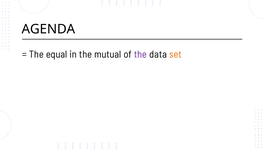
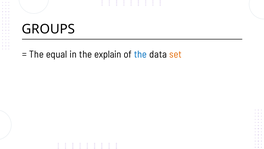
AGENDA: AGENDA -> GROUPS (48, 29)
mutual: mutual -> explain (108, 54)
the colour: purple -> blue (140, 54)
